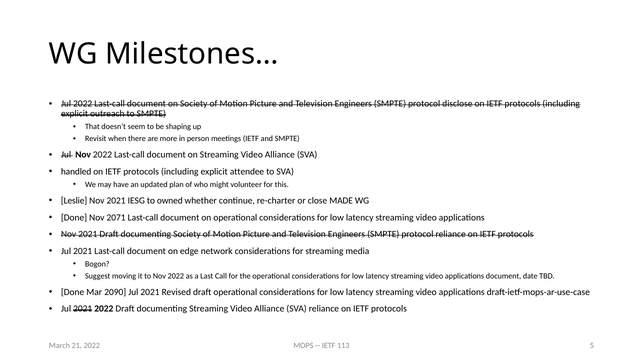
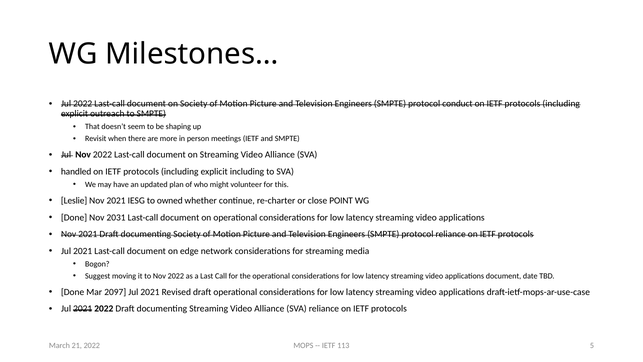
disclose: disclose -> conduct (457, 104)
explicit attendee: attendee -> including (247, 172)
MADE: MADE -> POINT (341, 200)
2071: 2071 -> 2031 (116, 217)
2090: 2090 -> 2097 (115, 292)
